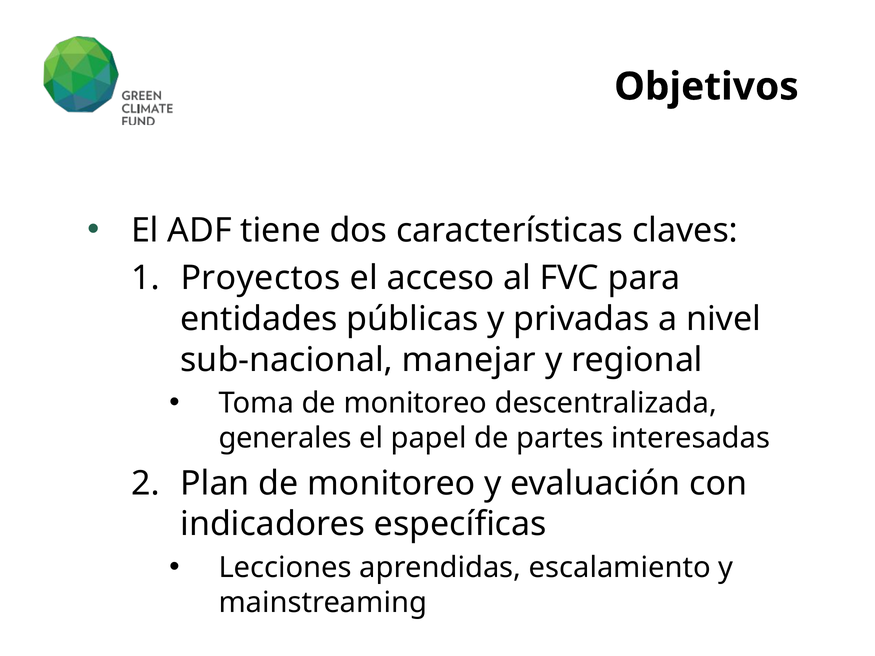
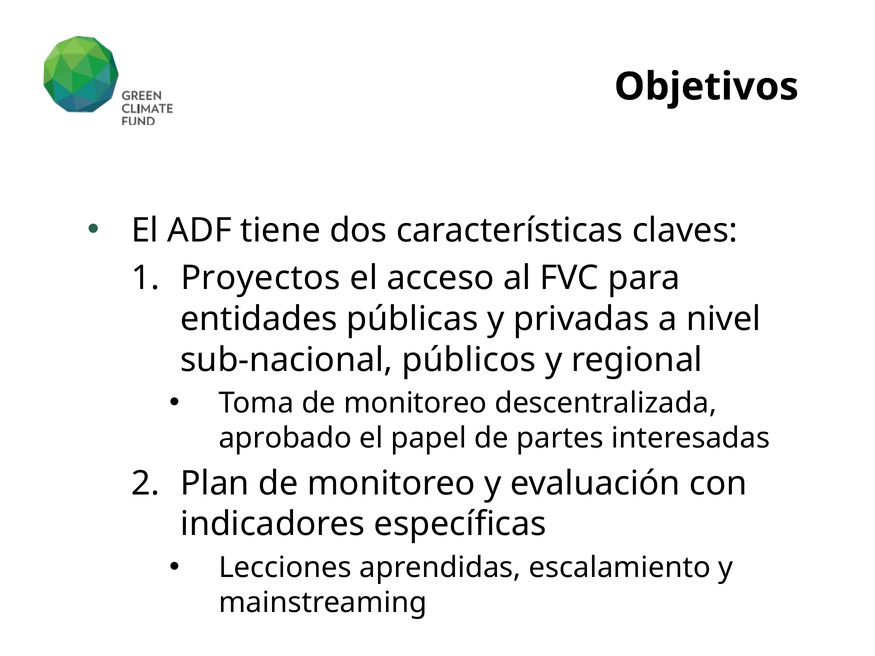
manejar: manejar -> públicos (469, 360)
generales: generales -> aprobado (285, 438)
